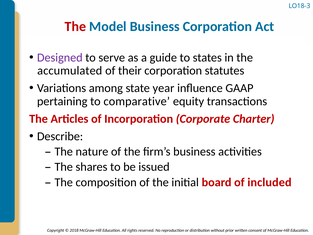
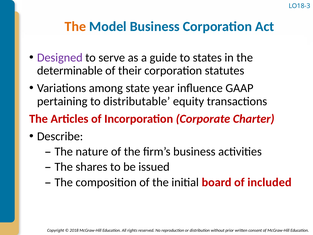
The colour: red -> orange (75, 27)
accumulated: accumulated -> determinable (70, 71)
comparative: comparative -> distributable (137, 101)
